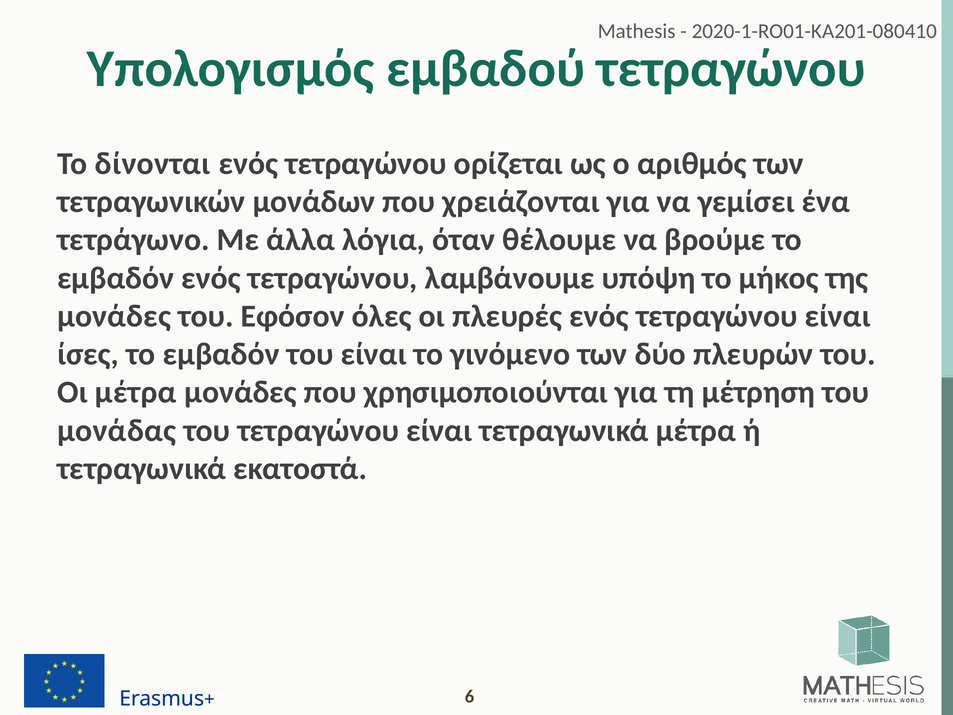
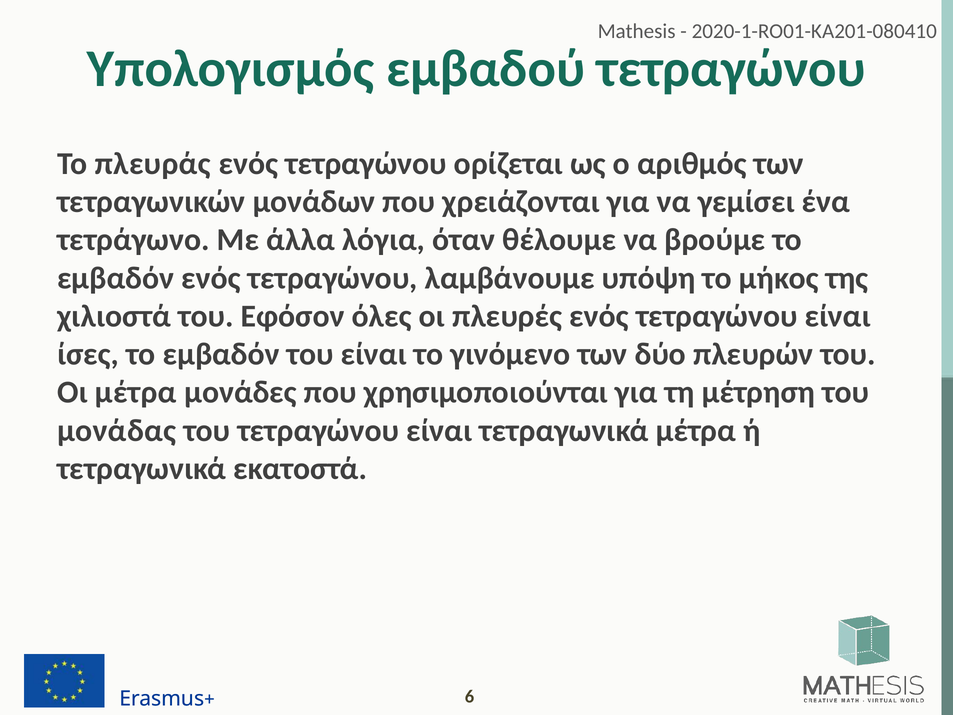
δίνονται: δίνονται -> πλευράς (153, 164)
μονάδες: μονάδες -> χιλιοστά (114, 316)
